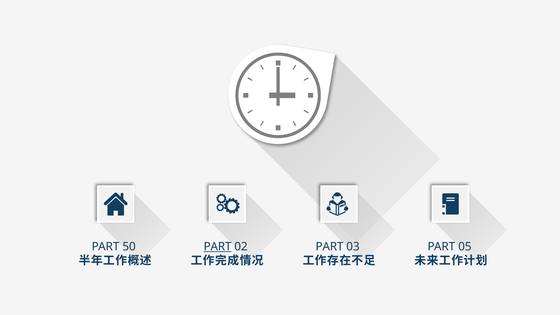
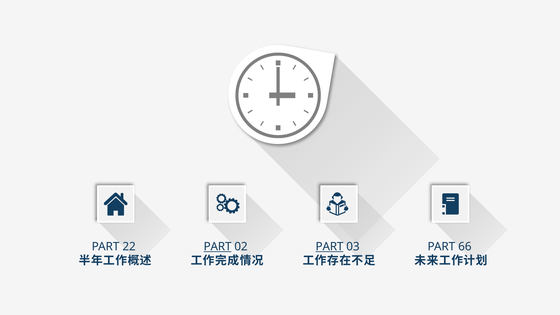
50: 50 -> 22 (129, 247)
PART underline: none -> present (330, 247)
05: 05 -> 66 (465, 247)
